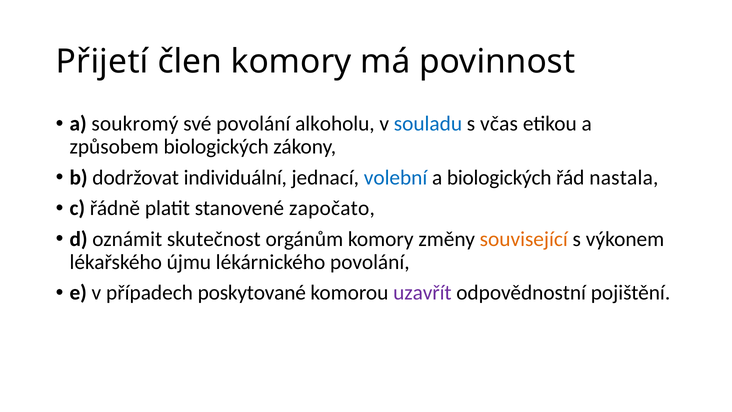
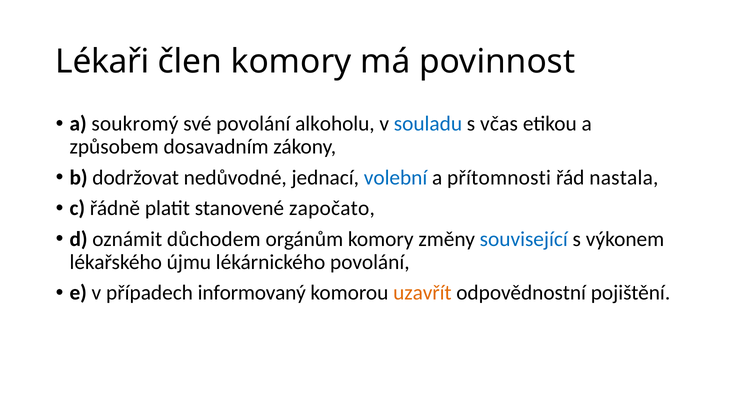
Přijetí: Přijetí -> Lékaři (103, 61)
způsobem biologických: biologických -> dosavadním (216, 147)
individuální: individuální -> nedůvodné (235, 178)
a biologických: biologických -> přítomnosti (499, 178)
skutečnost: skutečnost -> důchodem (214, 239)
související colour: orange -> blue (524, 239)
poskytované: poskytované -> informovaný (252, 293)
uzavřít colour: purple -> orange (422, 293)
